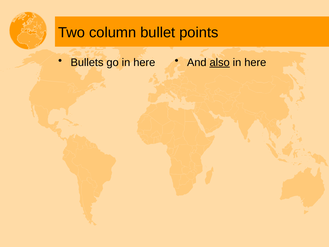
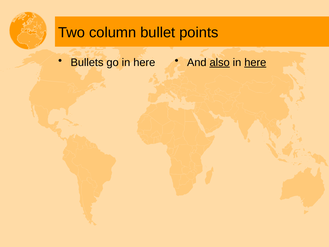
here underline: none -> present (255, 62)
